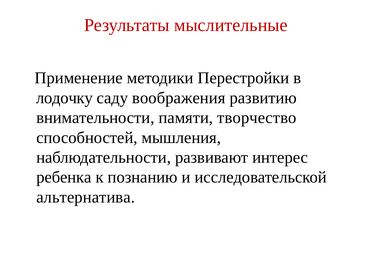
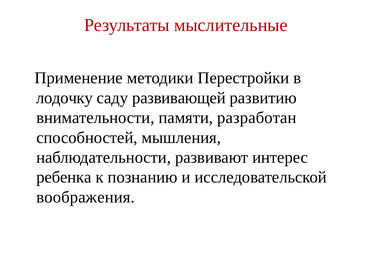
воображения: воображения -> развивающей (179, 98)
творчество: творчество -> разработан (257, 118)
альтернатива: альтернатива -> воображения (86, 197)
